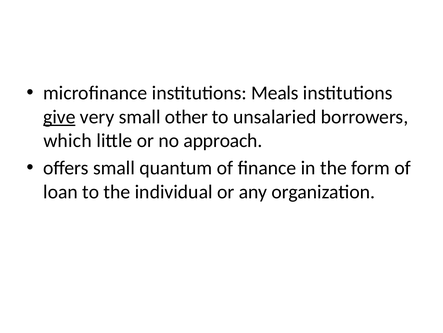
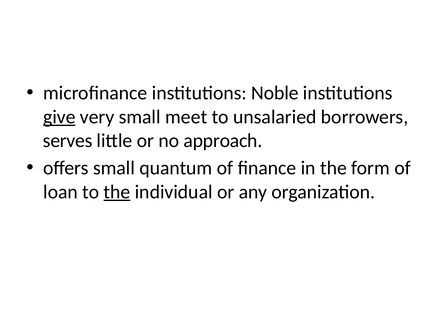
Meals: Meals -> Noble (275, 93)
other: other -> meet (186, 117)
which: which -> serves (68, 140)
the underline: none -> present (117, 191)
